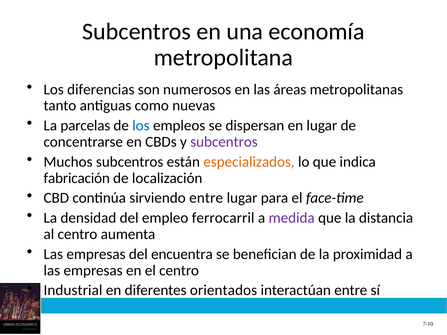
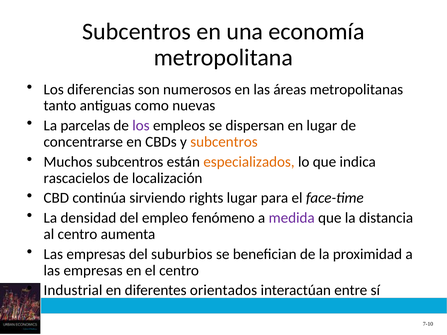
los colour: blue -> purple (141, 126)
subcentros colour: purple -> orange (224, 142)
fabricación: fabricación -> rascacielos (77, 178)
sirviendo entre: entre -> rights (206, 198)
ferrocarril: ferrocarril -> fenómeno (223, 218)
encuentra: encuentra -> suburbios (182, 254)
